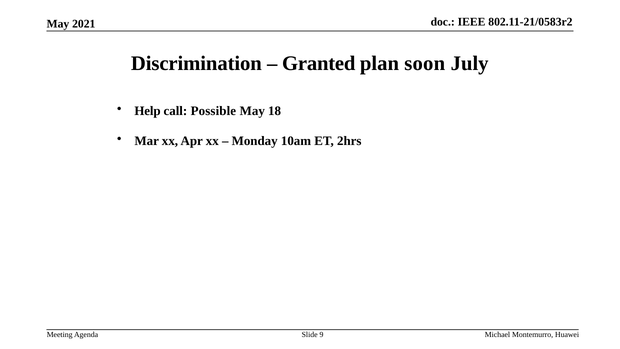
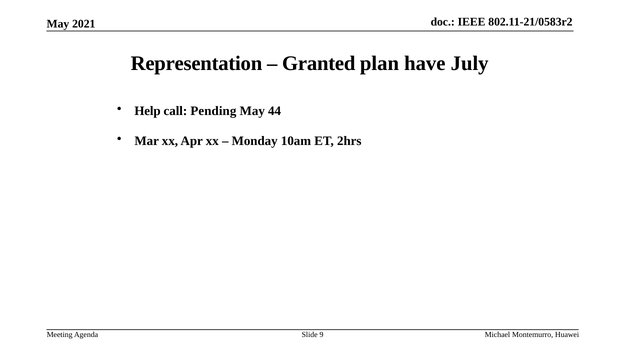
Discrimination: Discrimination -> Representation (196, 63)
soon: soon -> have (425, 63)
Possible: Possible -> Pending (213, 111)
18: 18 -> 44 (275, 111)
